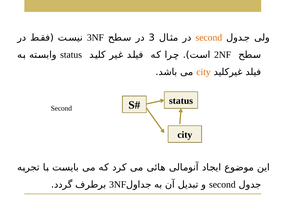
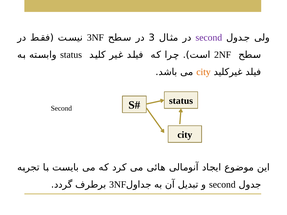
second colour: orange -> purple (209, 37)
